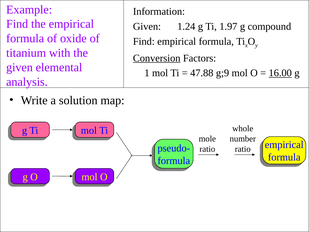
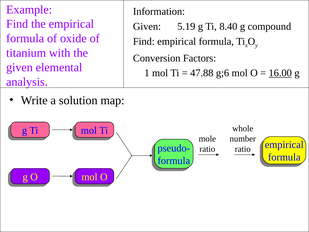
1.24: 1.24 -> 5.19 (186, 26)
1.97: 1.97 -> 8.40 (228, 26)
Conversion underline: present -> none (157, 58)
g;9: g;9 -> g;6 (223, 73)
